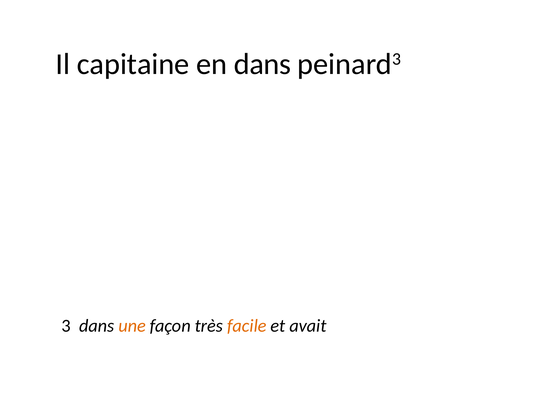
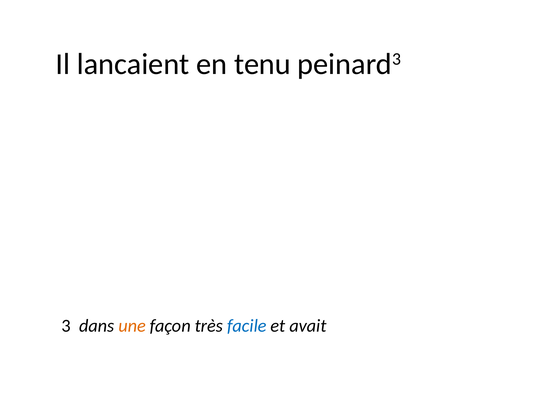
capitaine: capitaine -> lancaient (133, 64)
en dans: dans -> tenu (262, 64)
facile colour: orange -> blue (247, 326)
